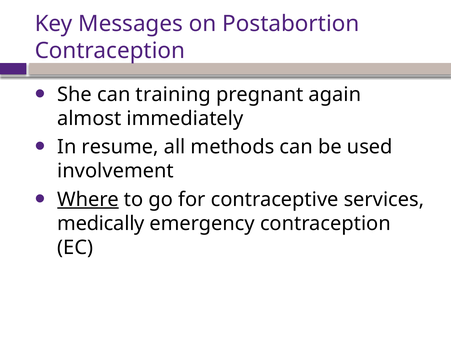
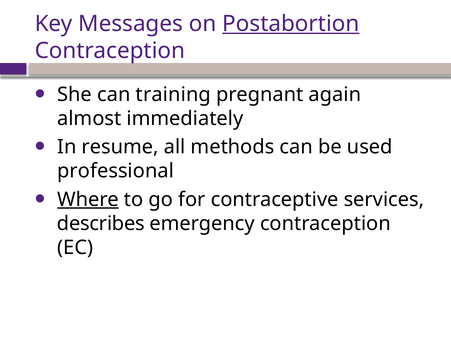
Postabortion underline: none -> present (291, 24)
involvement: involvement -> professional (116, 171)
medically: medically -> describes (101, 224)
